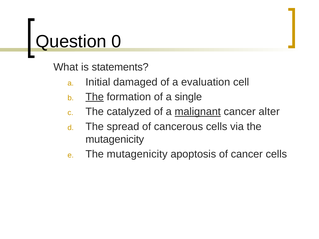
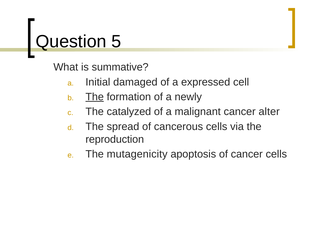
0: 0 -> 5 (116, 42)
statements: statements -> summative (120, 67)
evaluation: evaluation -> expressed (206, 82)
single: single -> newly (188, 97)
malignant underline: present -> none (198, 112)
mutagenicity: mutagenicity -> reproduction (115, 139)
